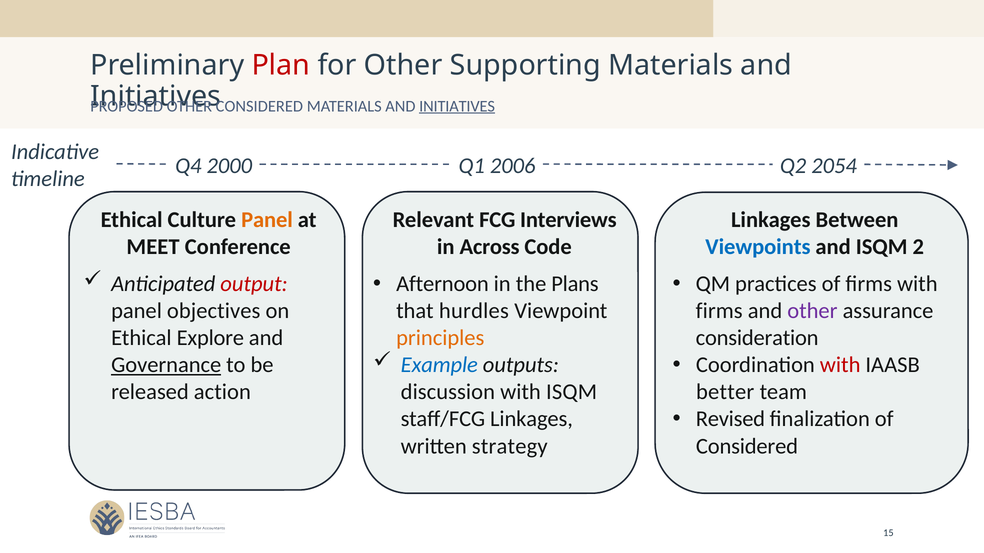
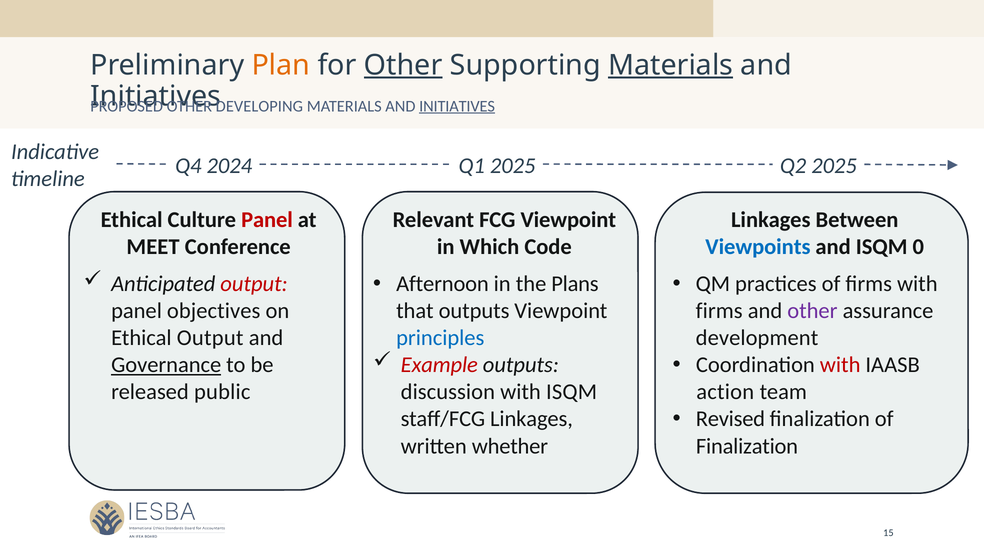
Plan colour: red -> orange (281, 65)
Other underline: none -> present (403, 65)
Materials underline: none -> present (671, 65)
CONSIDERED: CONSIDERED -> DEVELOPING (259, 106)
2000: 2000 -> 2024 (229, 166)
Q1 2006: 2006 -> 2025 (513, 166)
Q2 2054: 2054 -> 2025 (834, 166)
Panel colour: orange -> red (267, 220)
FCG Interviews: Interviews -> Viewpoint (568, 220)
Across: Across -> Which (489, 247)
2: 2 -> 0 (918, 247)
that hurdles: hurdles -> outputs (474, 311)
Ethical Explore: Explore -> Output (210, 338)
principles colour: orange -> blue (440, 338)
consideration: consideration -> development (757, 338)
Example colour: blue -> red (439, 365)
action: action -> public (222, 392)
better: better -> action (725, 392)
strategy: strategy -> whether (510, 446)
Considered: Considered -> Finalization (747, 446)
